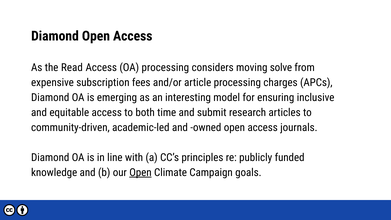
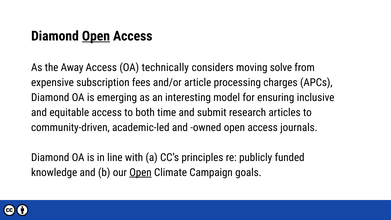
Open underline: none -> present (96, 36)
Read: Read -> Away (72, 67)
OA processing: processing -> technically (165, 67)
